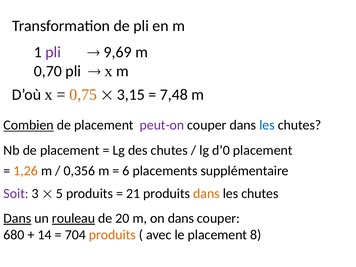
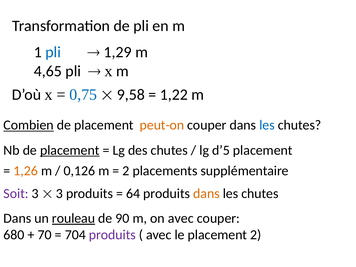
pli colour: purple -> blue (53, 52)
9,69: 9,69 -> 1,29 (118, 52)
0,70: 0,70 -> 4,65 (48, 71)
0,75 colour: orange -> blue (83, 95)
3,15: 3,15 -> 9,58 (131, 95)
7,48: 7,48 -> 1,22 (174, 95)
peut-on colour: purple -> orange (162, 125)
placement underline: none -> present (70, 150)
d’0: d’0 -> d’5 (221, 150)
0,356: 0,356 -> 0,126 (79, 171)
6: 6 -> 2 (126, 171)
5: 5 -> 3 (59, 194)
21: 21 -> 64 (133, 194)
Dans underline: present -> none (17, 218)
20: 20 -> 90 (122, 218)
on dans: dans -> avec (181, 218)
14: 14 -> 70 (45, 235)
produits colour: orange -> purple (112, 235)
placement 8: 8 -> 2 (256, 235)
